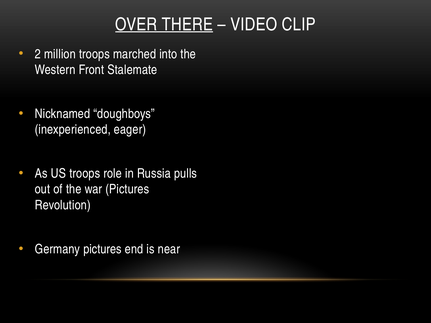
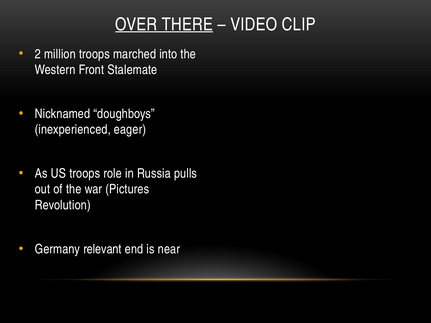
Germany pictures: pictures -> relevant (103, 249)
